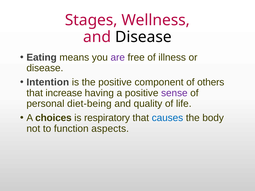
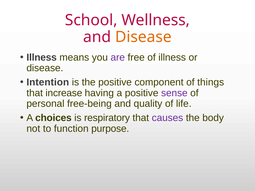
Stages: Stages -> School (91, 20)
Disease colour: black -> orange (143, 37)
Eating: Eating -> Illness (42, 57)
others: others -> things (211, 82)
diet-being: diet-being -> free-being (89, 104)
causes colour: blue -> purple (167, 118)
aspects: aspects -> purpose (110, 129)
